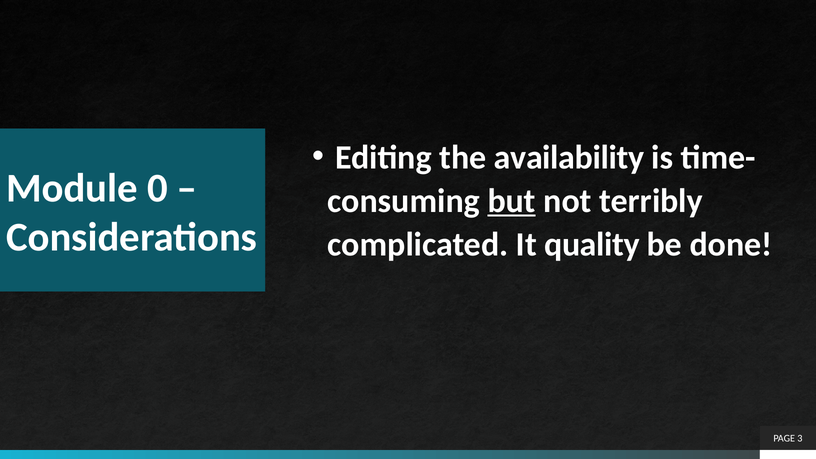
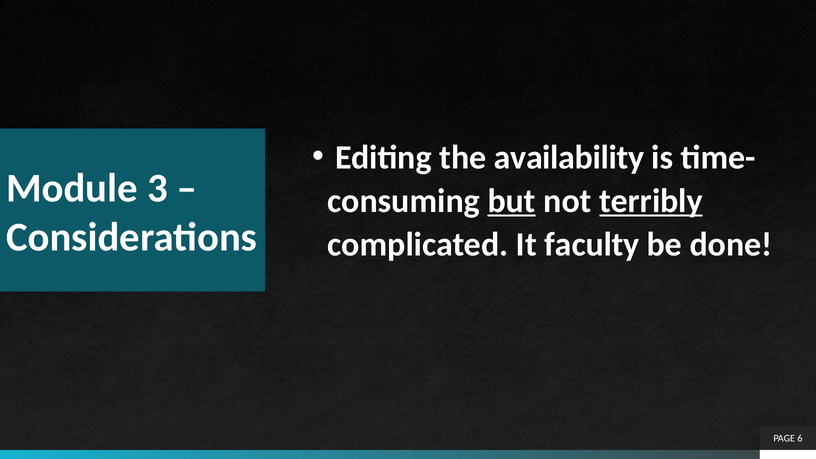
0: 0 -> 3 (157, 188)
terribly underline: none -> present (651, 201)
quality: quality -> faculty (592, 245)
3: 3 -> 6 (800, 438)
